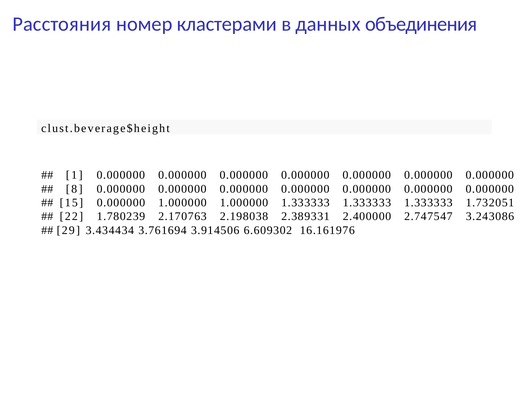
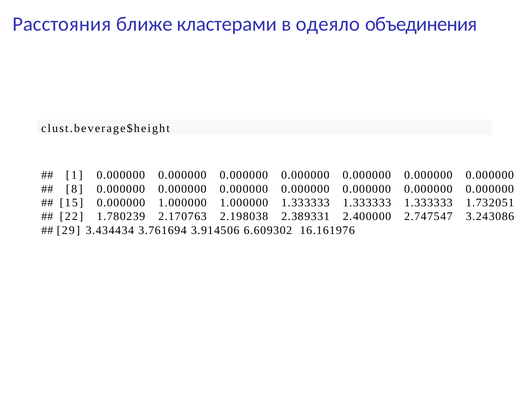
номер: номер -> ближе (144, 24)
данных: данных -> одеяло (328, 24)
